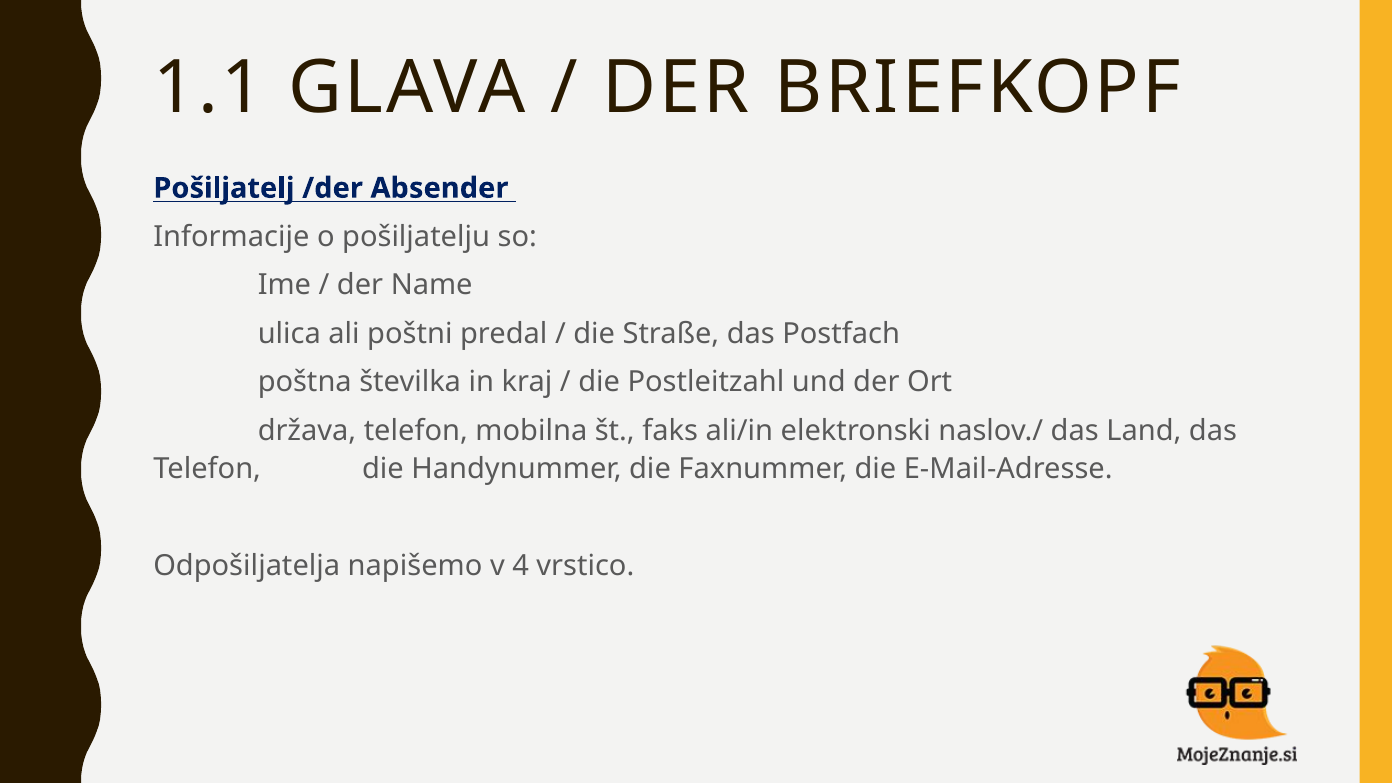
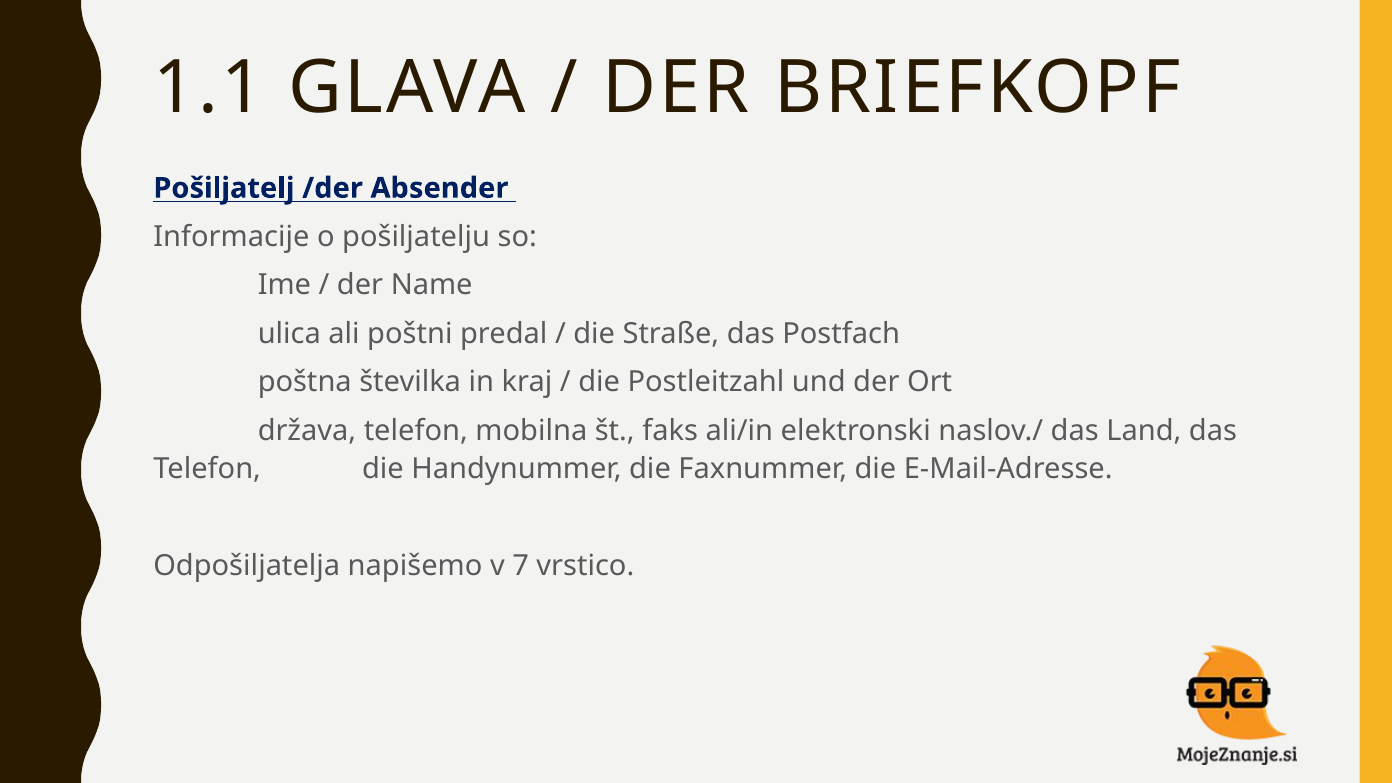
4: 4 -> 7 (521, 566)
